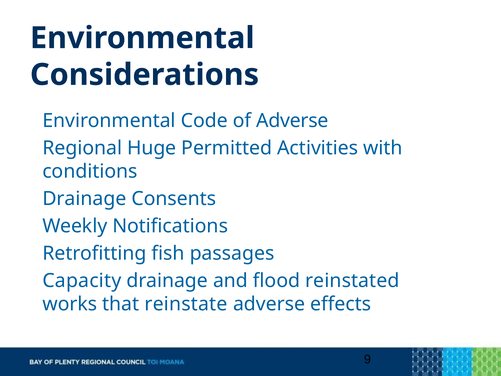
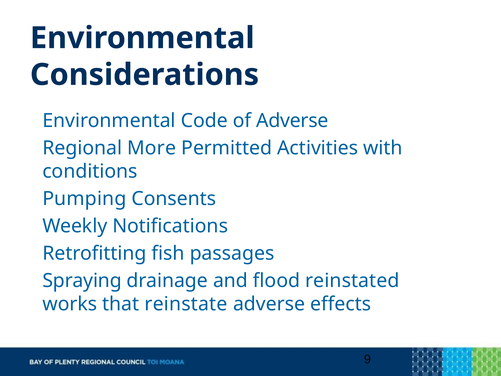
Huge: Huge -> More (152, 148)
Drainage: Drainage -> Pumping (84, 199)
Capacity: Capacity -> Spraying (82, 280)
